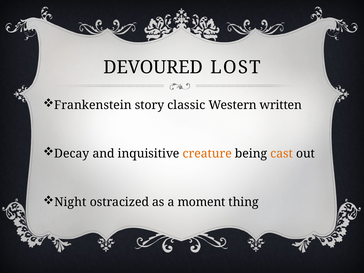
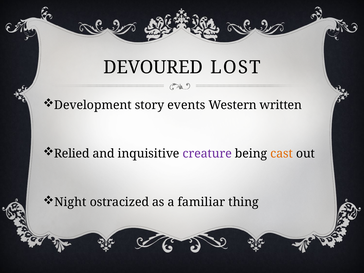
Frankenstein: Frankenstein -> Development (93, 105)
classic: classic -> events (186, 105)
Decay: Decay -> Relied (72, 154)
creature colour: orange -> purple (207, 154)
moment: moment -> familiar (201, 202)
